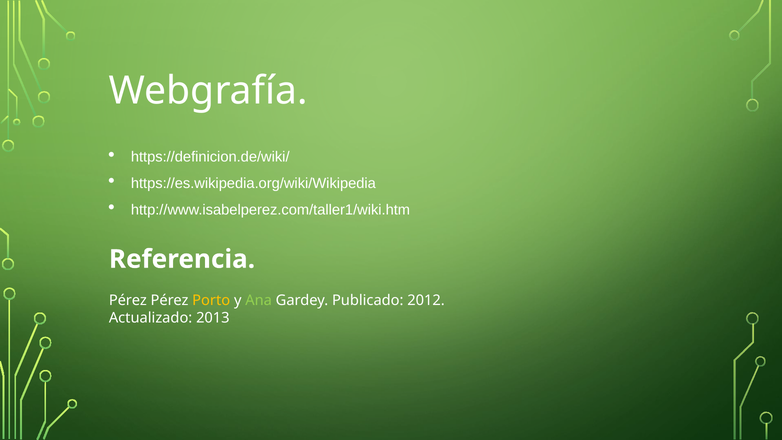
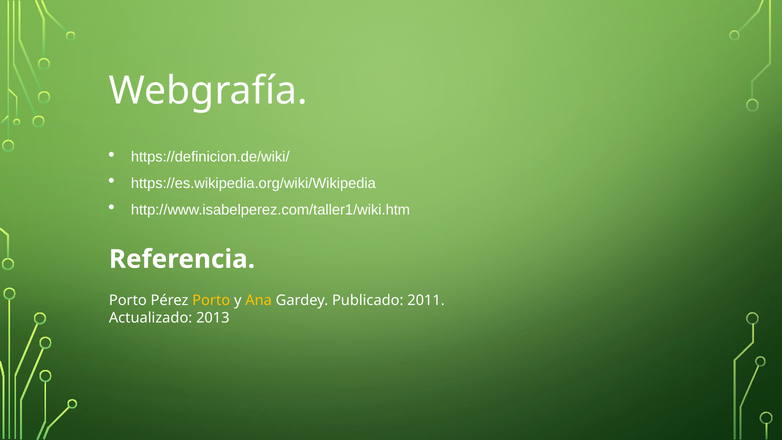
Pérez: Pérez -> Porto (128, 300)
Ana colour: light green -> yellow (259, 300)
2012: 2012 -> 2011 (426, 300)
